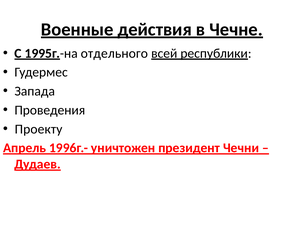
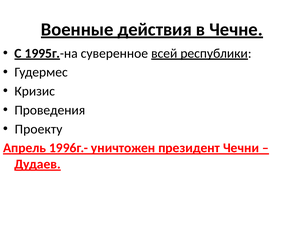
отдельного: отдельного -> суверенное (114, 53)
Запада: Запада -> Кризис (35, 91)
